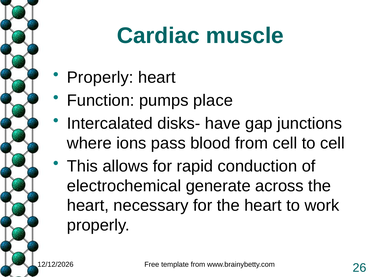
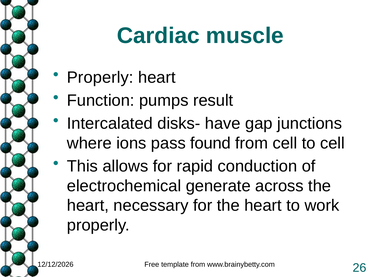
place: place -> result (213, 101)
blood: blood -> found (210, 143)
